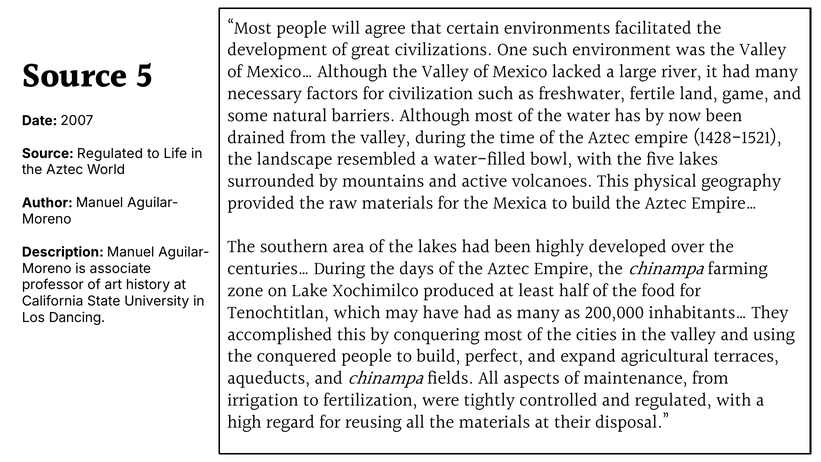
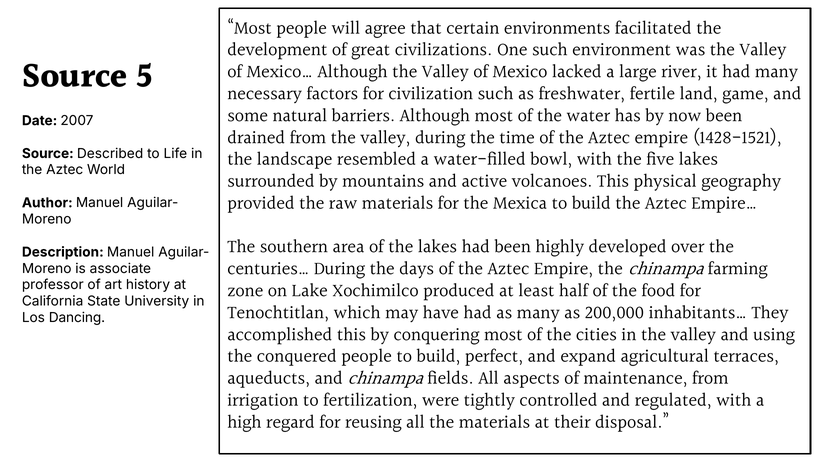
Source Regulated: Regulated -> Described (110, 153)
